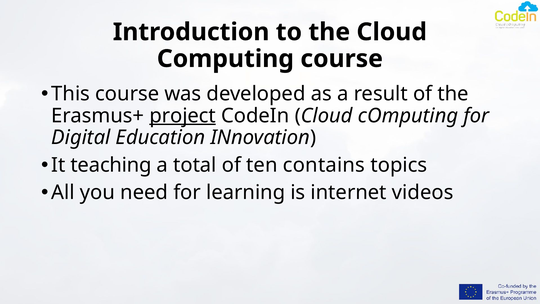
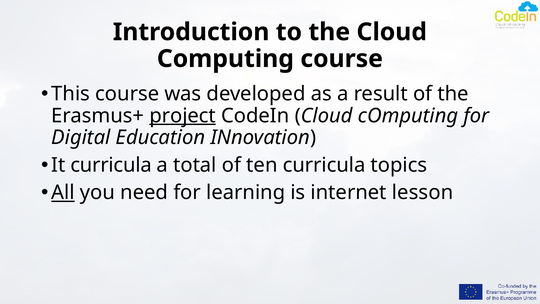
It teaching: teaching -> curricula (111, 165)
ten contains: contains -> curricula (324, 165)
All underline: none -> present (63, 192)
videos: videos -> lesson (423, 192)
